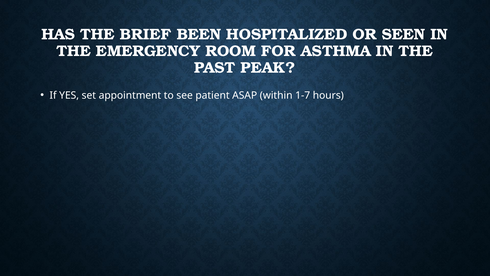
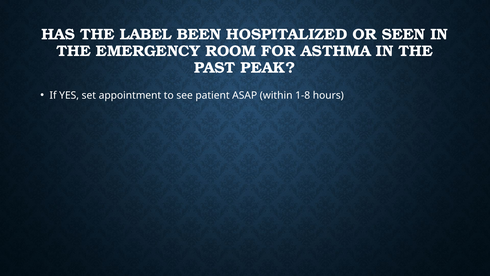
BRIEF: BRIEF -> LABEL (146, 35)
1-7: 1-7 -> 1-8 (303, 95)
